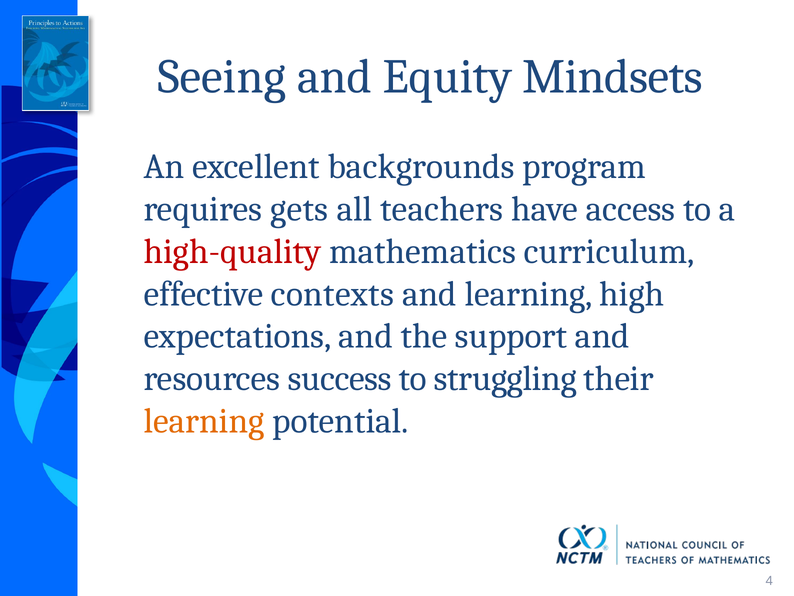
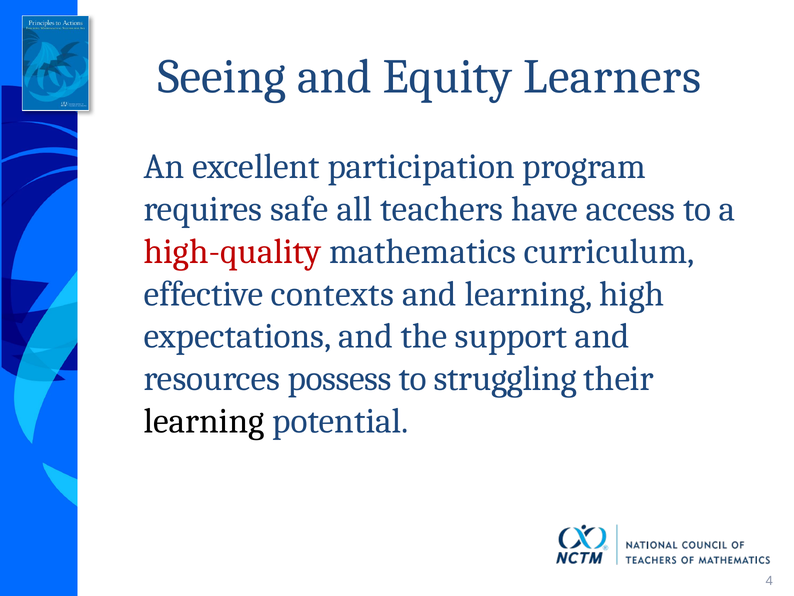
Mindsets: Mindsets -> Learners (612, 77)
backgrounds: backgrounds -> participation (421, 167)
gets: gets -> safe (299, 209)
success: success -> possess (340, 378)
learning colour: orange -> black (204, 421)
